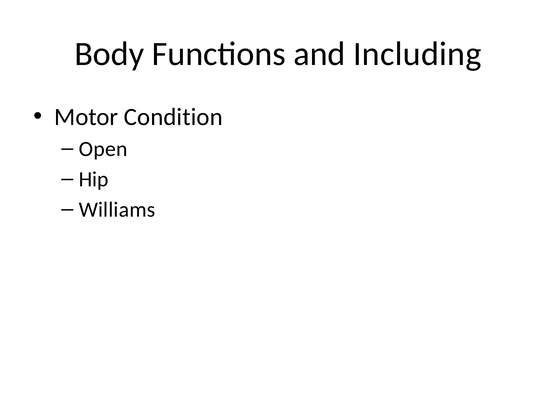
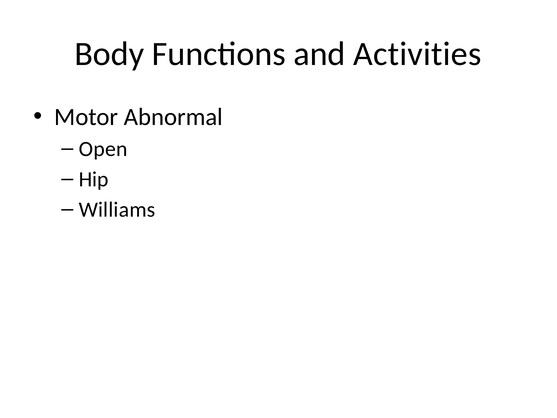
Including: Including -> Activities (417, 54)
Condition: Condition -> Abnormal (173, 117)
